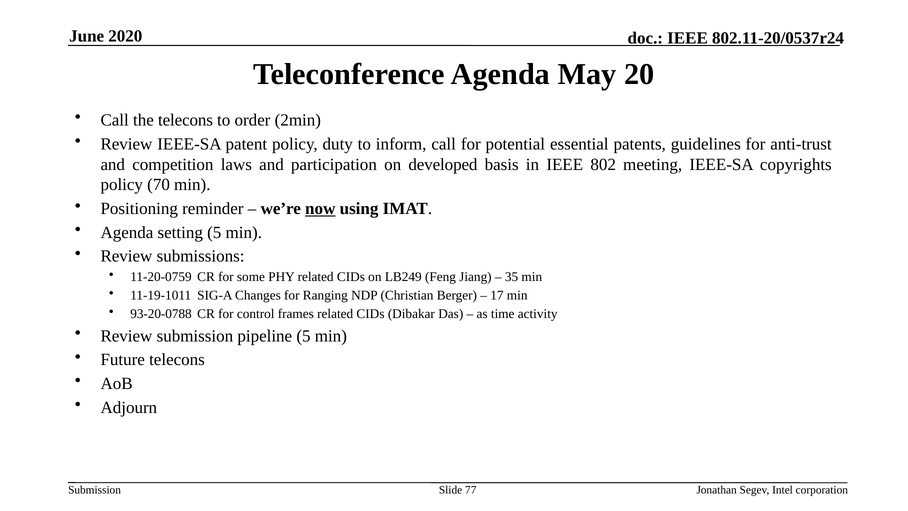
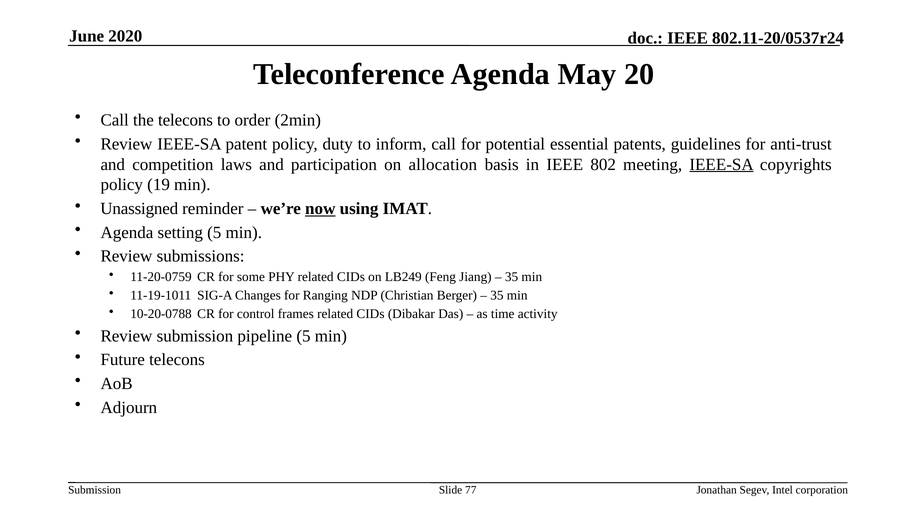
developed: developed -> allocation (443, 164)
IEEE-SA underline: none -> present (722, 164)
70: 70 -> 19 (159, 185)
Positioning: Positioning -> Unassigned (139, 209)
17: 17 -> 35 (497, 295)
93-20-0788: 93-20-0788 -> 10-20-0788 (161, 314)
